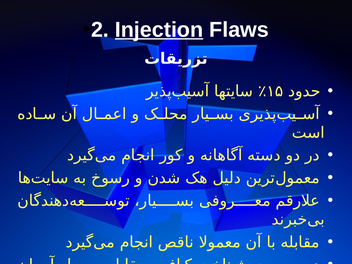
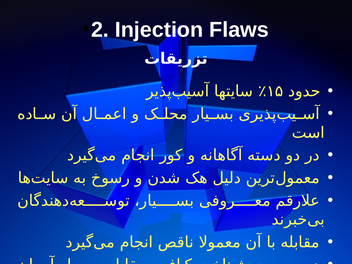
Injection underline: present -> none (159, 30)
